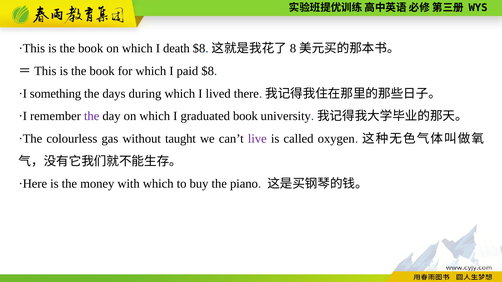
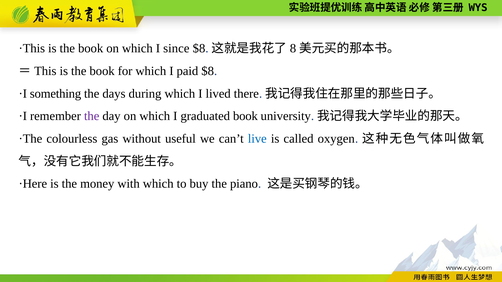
death: death -> since (176, 49)
taught: taught -> useful (180, 139)
live colour: purple -> blue (257, 139)
